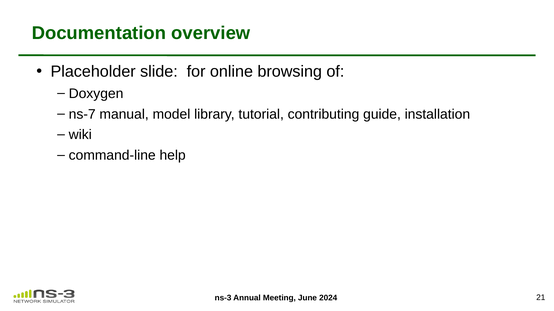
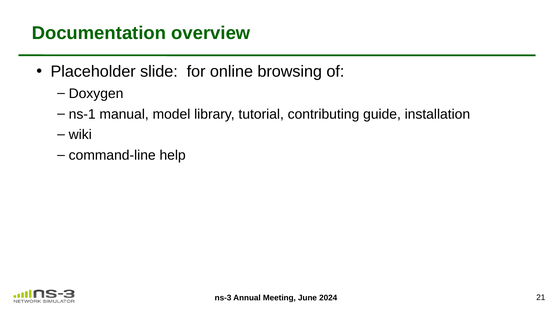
ns-7: ns-7 -> ns-1 (82, 114)
